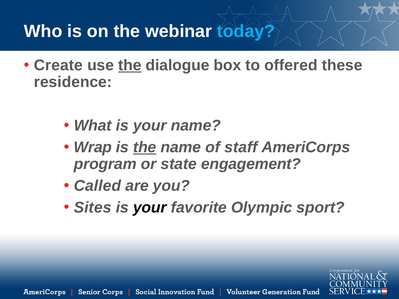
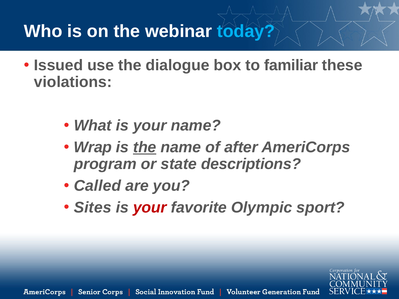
Create: Create -> Issued (58, 65)
the underline: present -> none (130, 65)
offered: offered -> familiar (291, 65)
residence: residence -> violations (73, 82)
staff: staff -> after (241, 147)
engagement: engagement -> descriptions (251, 164)
your colour: black -> red (150, 208)
